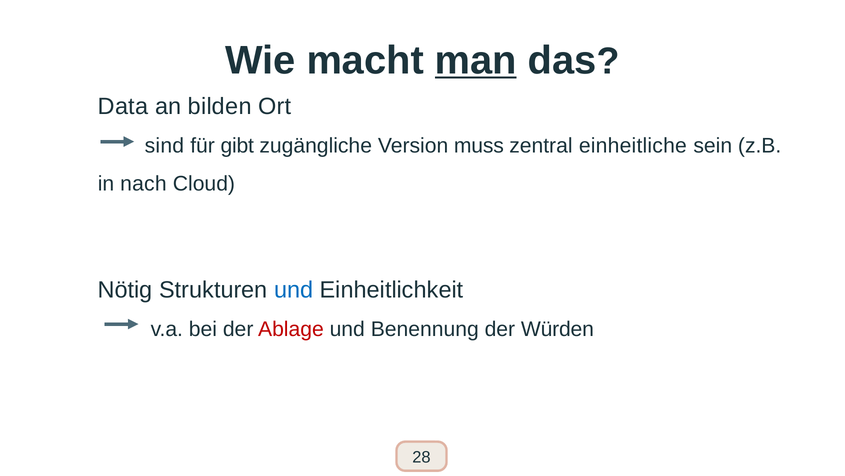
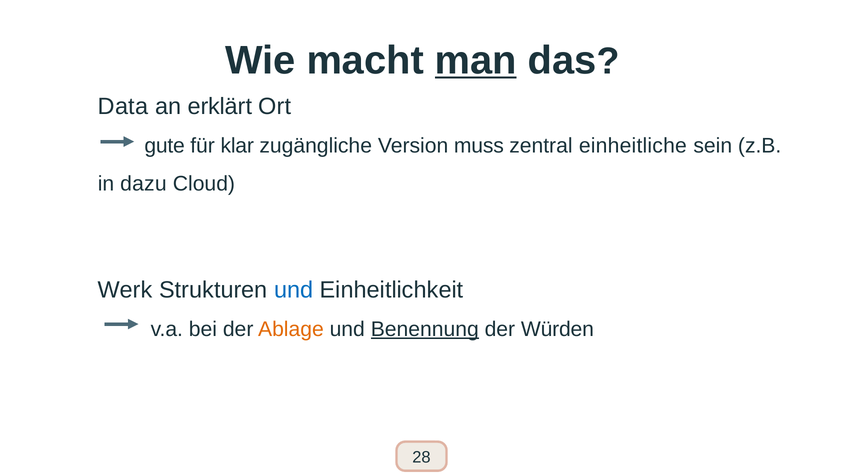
bilden: bilden -> erklärt (220, 106)
sind: sind -> gute (165, 146)
gibt: gibt -> klar (237, 146)
nach: nach -> dazu (143, 184)
Nötig: Nötig -> Werk (125, 289)
Ablage colour: red -> orange (291, 329)
Benennung underline: none -> present (425, 329)
